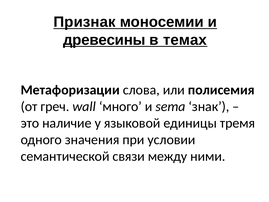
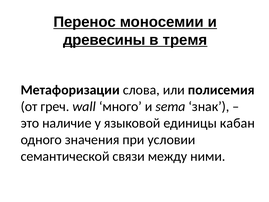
Признак: Признак -> Перенос (85, 22)
темах: темах -> тремя (185, 40)
тремя: тремя -> кабан (237, 123)
